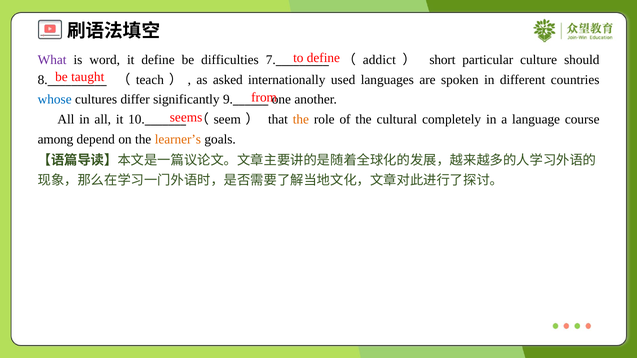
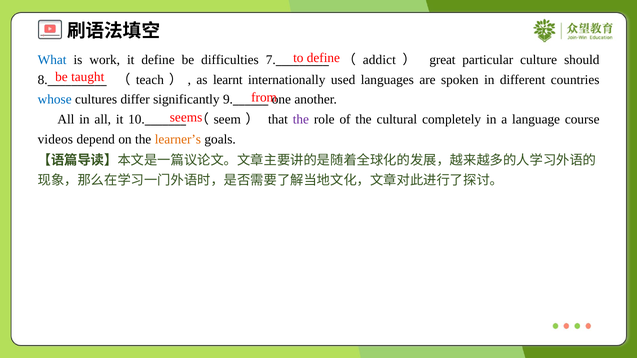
What colour: purple -> blue (52, 60)
word: word -> work (105, 60)
short: short -> great (442, 60)
asked: asked -> learnt (228, 80)
the colour: orange -> purple (301, 120)
among: among -> videos (55, 139)
